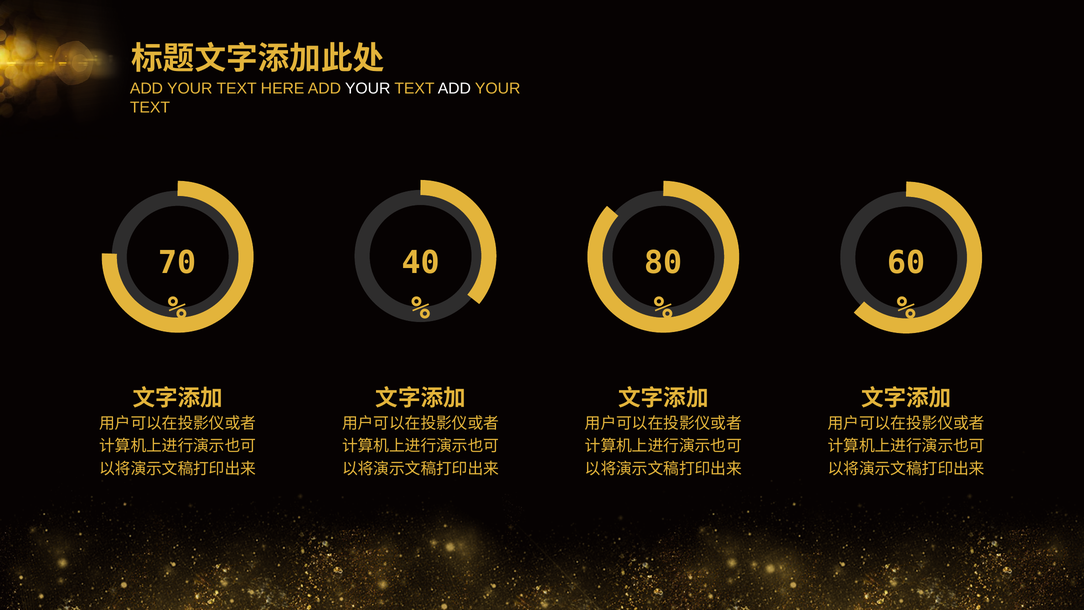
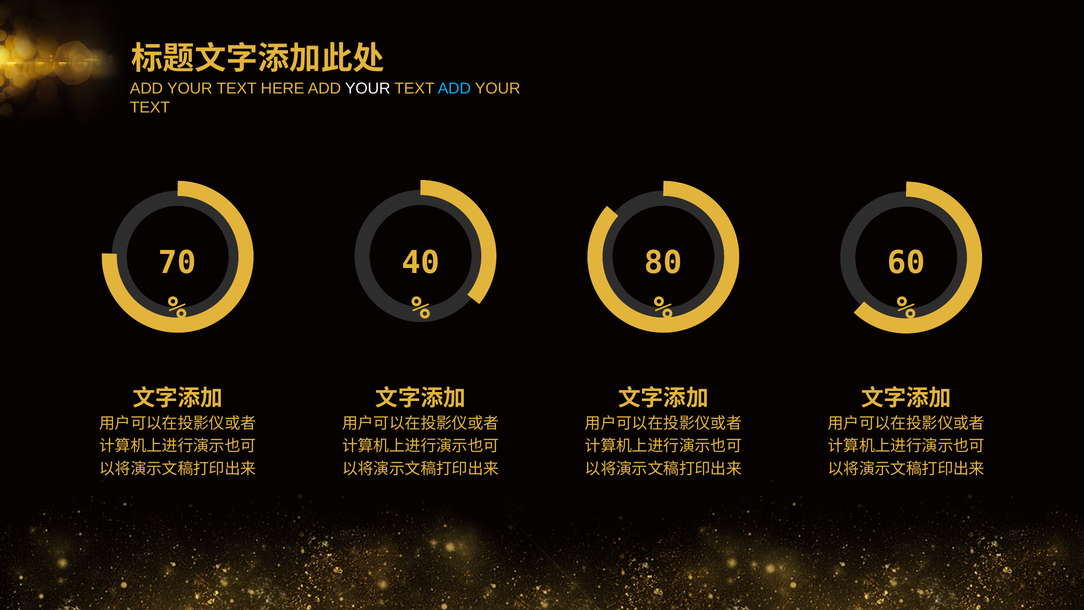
ADD colour: white -> light blue (454, 89)
